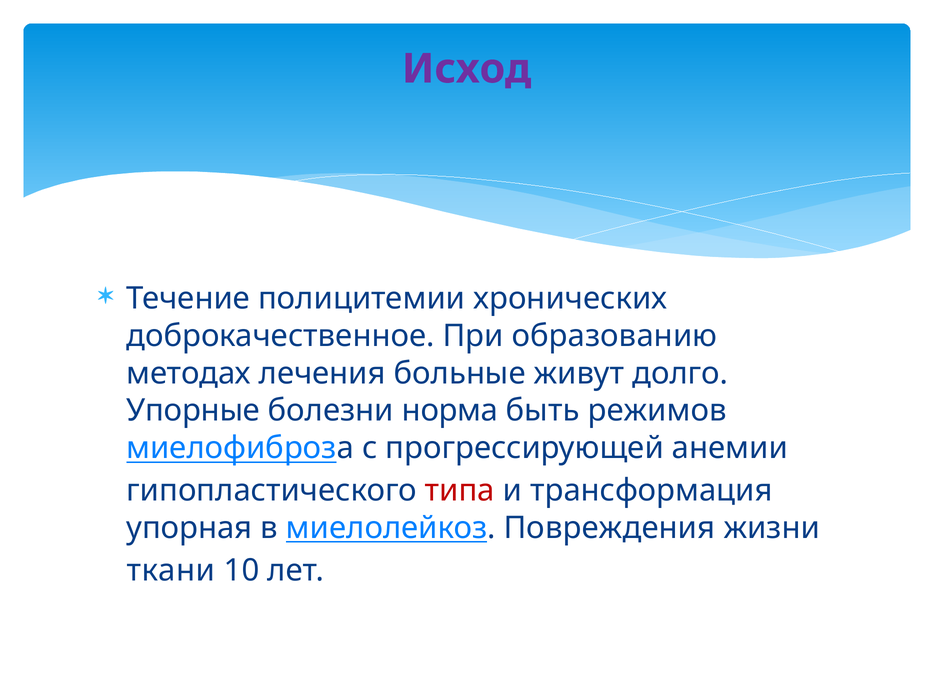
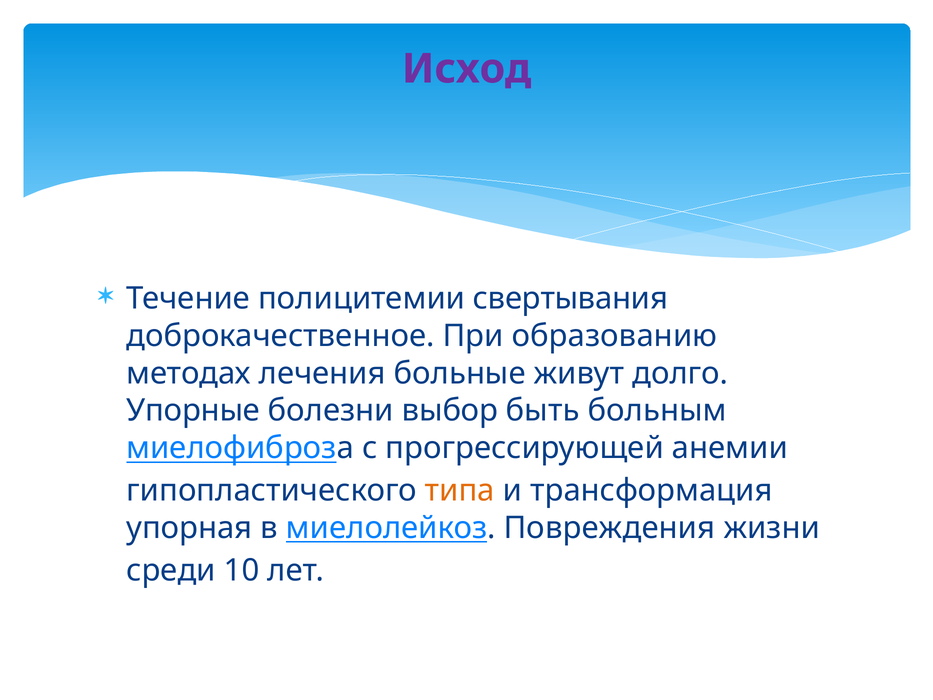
хронических: хронических -> свертывания (570, 299)
норма: норма -> выбор (450, 410)
режимов: режимов -> больным (657, 410)
типа colour: red -> orange (460, 490)
ткани: ткани -> среди (171, 570)
